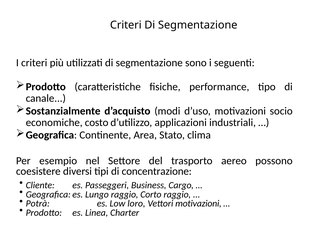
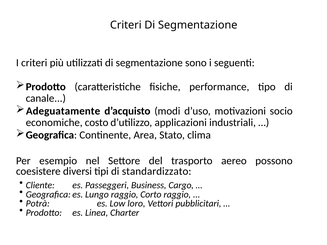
Sostanzialmente: Sostanzialmente -> Adeguatamente (63, 111)
concentrazione: concentrazione -> standardizzato (157, 171)
Vettori motivazioni: motivazioni -> pubblicitari (198, 204)
